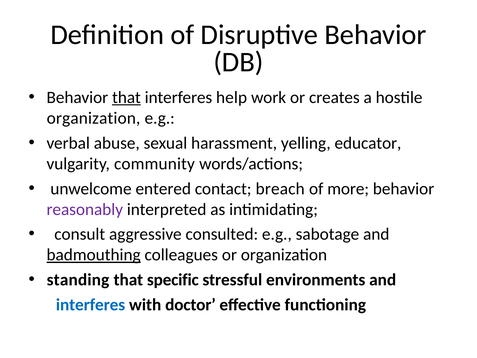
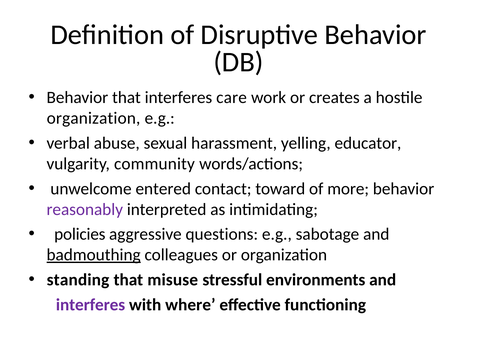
that underline: present -> none (126, 97)
help: help -> care (232, 97)
breach: breach -> toward (280, 189)
consult: consult -> policies (80, 234)
consulted: consulted -> questions (222, 234)
specific: specific -> misuse (173, 280)
interferes colour: blue -> purple (91, 305)
doctor: doctor -> where (190, 305)
